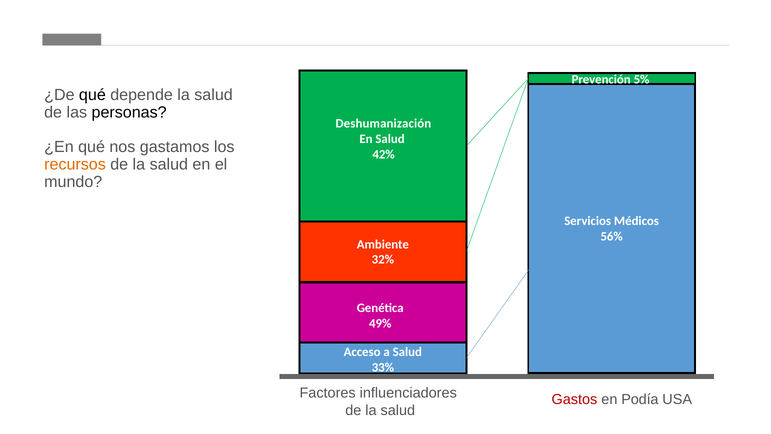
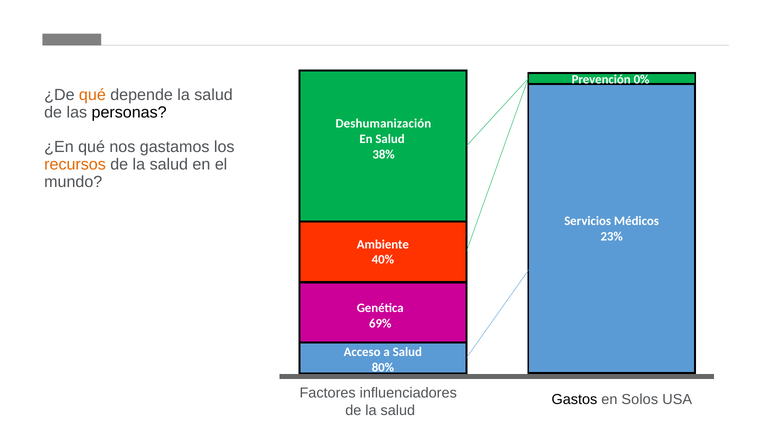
5%: 5% -> 0% (642, 79)
qué colour: black -> orange (92, 95)
42%: 42% -> 38% (384, 154)
56%: 56% -> 23% (612, 236)
32%: 32% -> 40% (383, 260)
49%: 49% -> 69% (380, 323)
33%: 33% -> 80% (383, 367)
Gastos colour: red -> black (574, 399)
Podía: Podía -> Solos (640, 399)
